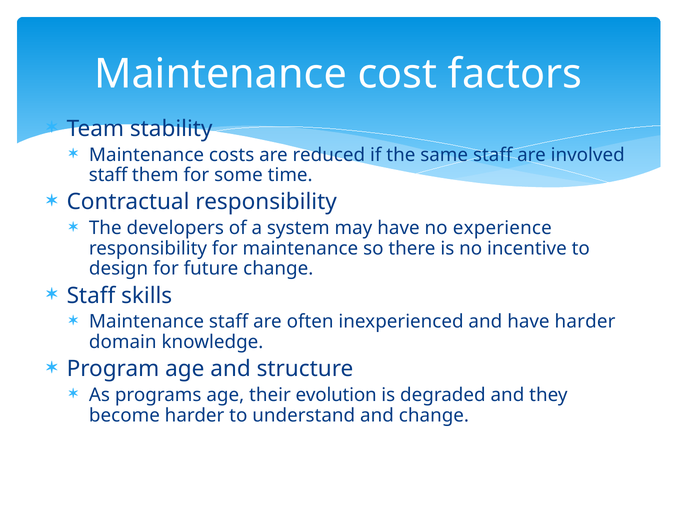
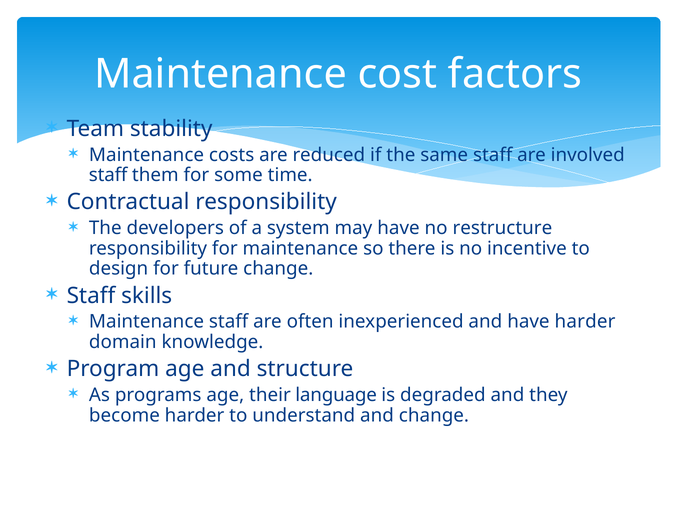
experience: experience -> restructure (502, 228)
evolution: evolution -> language (336, 395)
